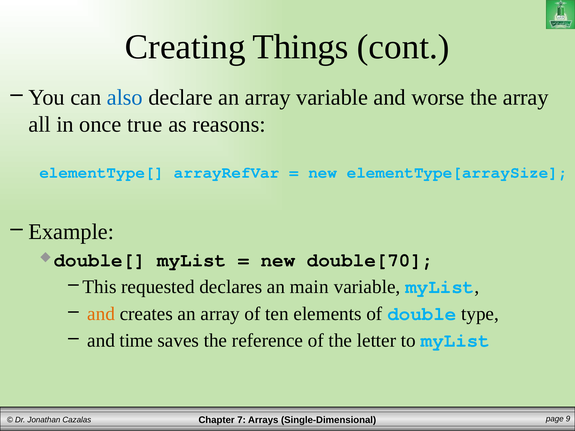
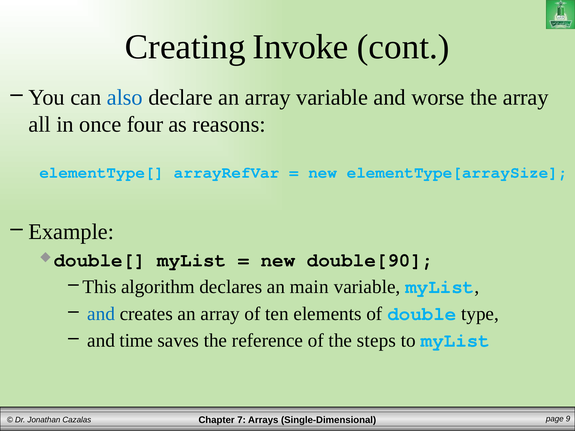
Things: Things -> Invoke (301, 47)
true: true -> four (145, 124)
double[70: double[70 -> double[90 (370, 260)
requested: requested -> algorithm (158, 287)
and colour: orange -> blue (101, 314)
letter: letter -> steps (376, 341)
